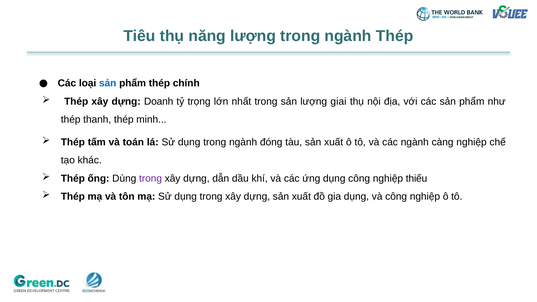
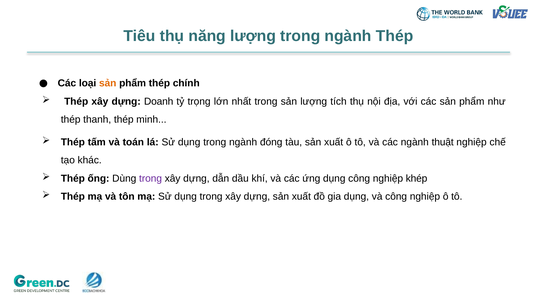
sản colour: blue -> orange (108, 83)
giai: giai -> tích (339, 101)
càng: càng -> thuật (443, 142)
thiếu: thiếu -> khép (417, 178)
